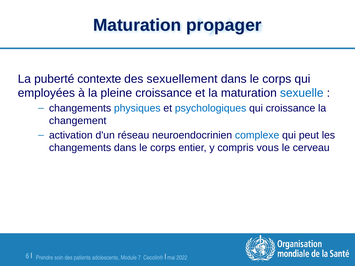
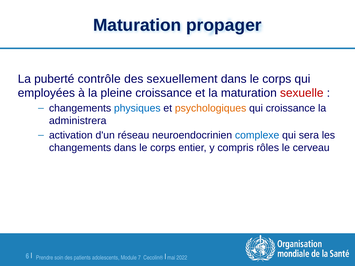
contexte: contexte -> contrôle (99, 79)
sexuelle colour: blue -> red (302, 93)
psychologiques colour: blue -> orange (211, 108)
changement: changement -> administrera (78, 121)
peut: peut -> sera (309, 135)
vous: vous -> rôles (268, 148)
